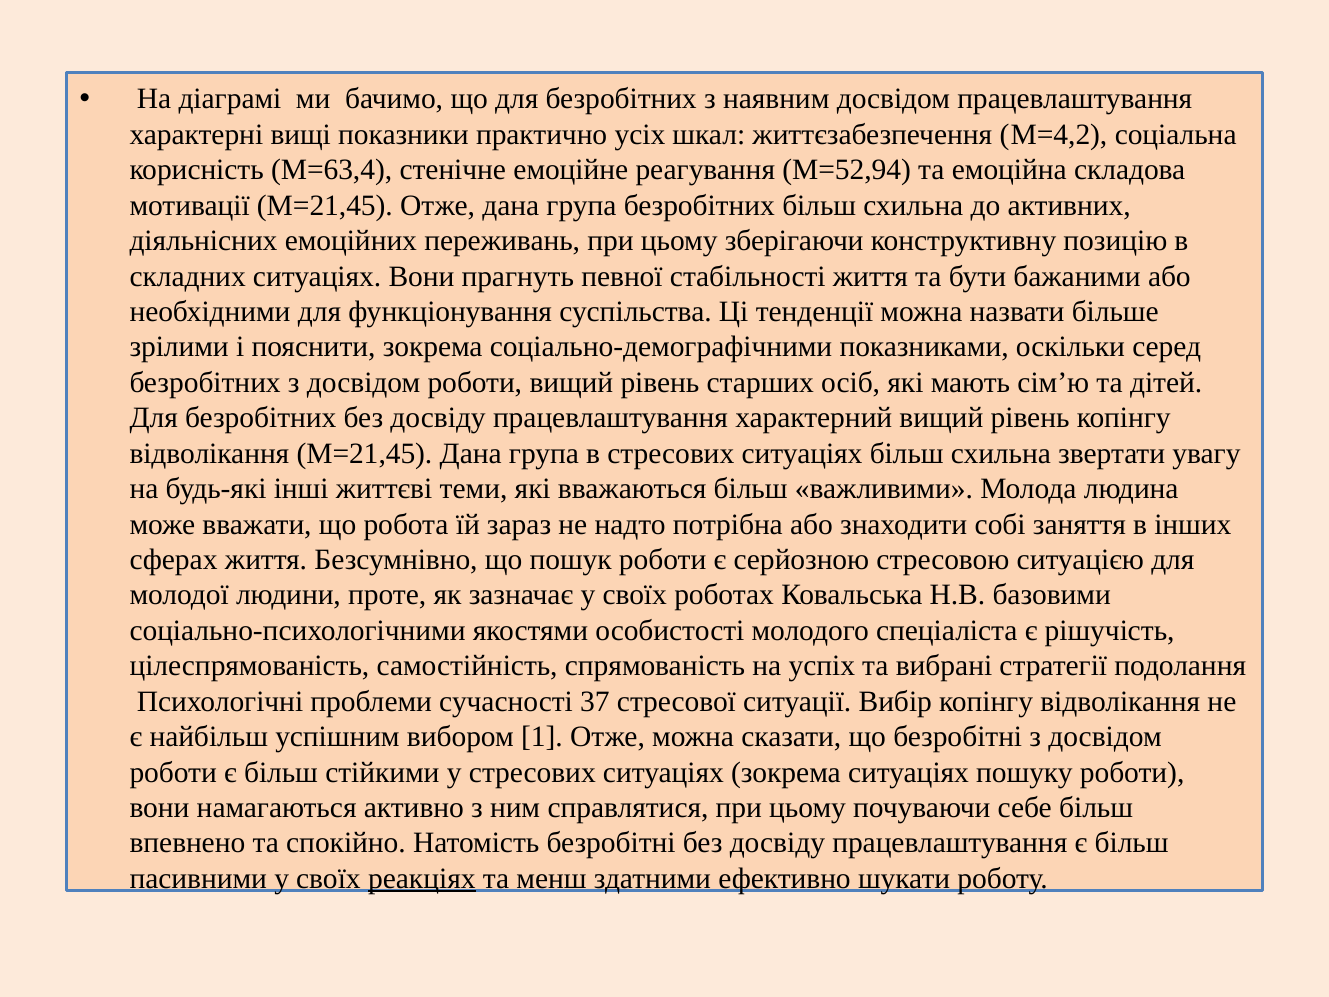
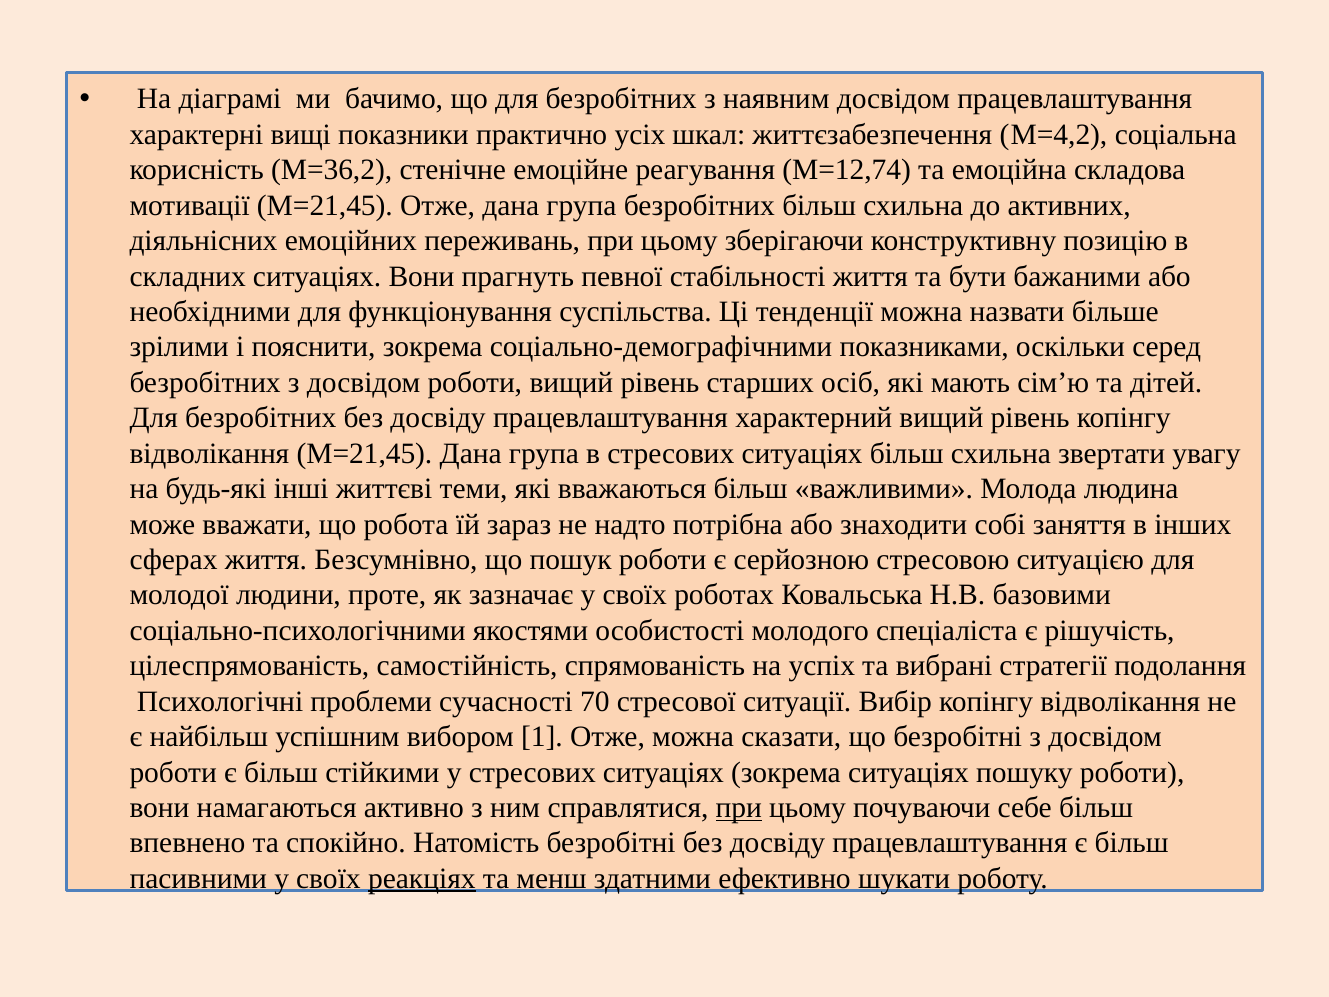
М=63,4: М=63,4 -> М=36,2 (332, 170)
М=52,94: М=52,94 -> М=12,74 (847, 170)
37: 37 -> 70 (595, 701)
при underline: none -> present (739, 808)
